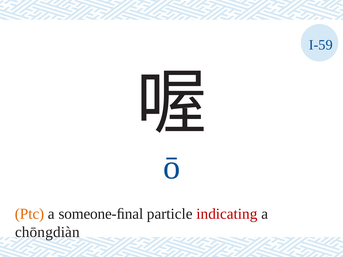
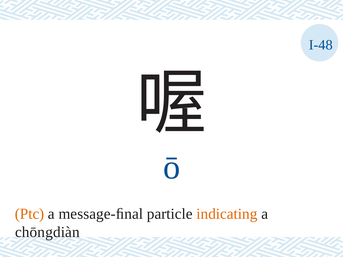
I-59: I-59 -> I-48 (321, 45)
someone-ﬁnal: someone-ﬁnal -> message-ﬁnal (101, 214)
indicating colour: red -> orange (227, 214)
